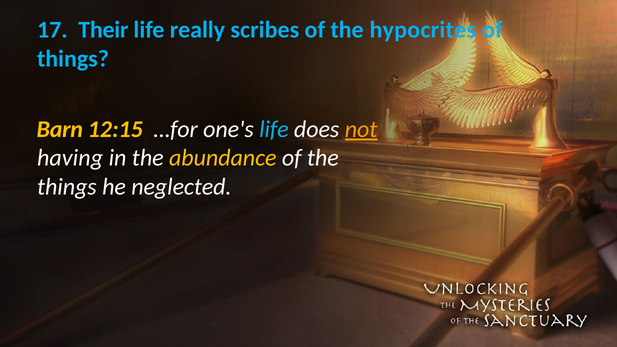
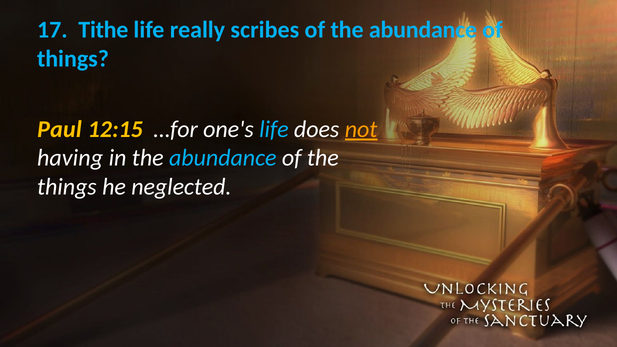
Their: Their -> Tithe (103, 30)
of the hypocrites: hypocrites -> abundance (423, 30)
Barn: Barn -> Paul (60, 129)
abundance colour: yellow -> light blue (223, 158)
